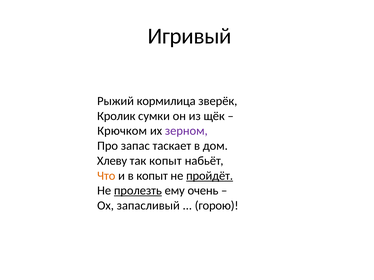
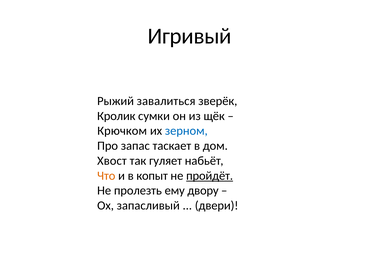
кормилица: кормилица -> завалиться (166, 101)
зерном colour: purple -> blue (186, 131)
Хлеву: Хлеву -> Хвост (112, 161)
так копыт: копыт -> гуляет (166, 161)
пролезть underline: present -> none (138, 191)
очень: очень -> двору (203, 191)
горою: горою -> двери (217, 206)
